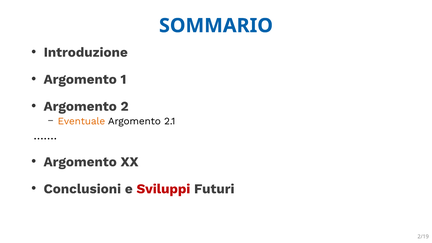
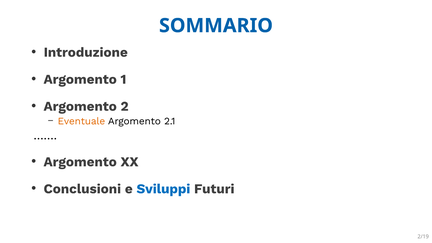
Sviluppi colour: red -> blue (163, 189)
